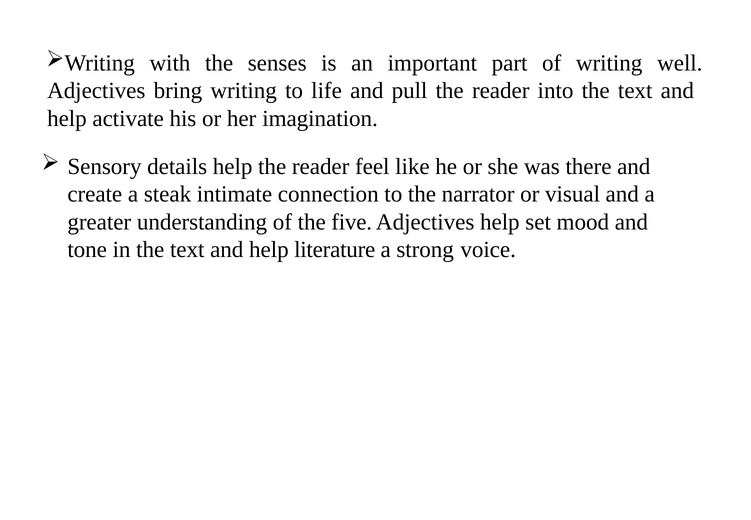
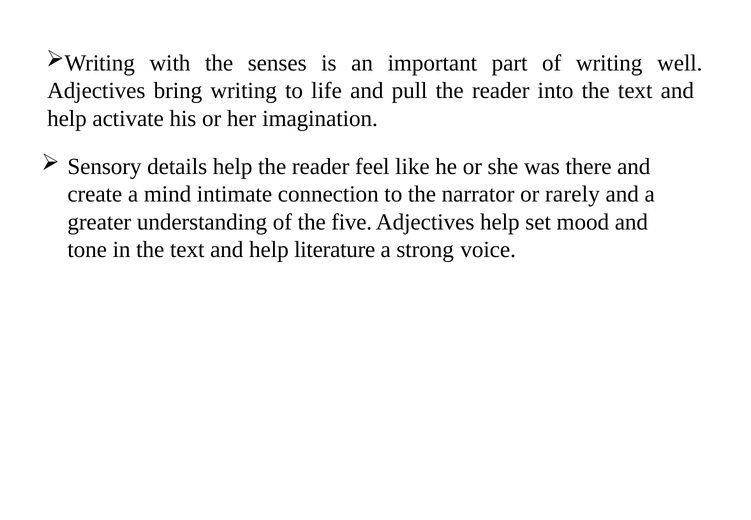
steak: steak -> mind (168, 194)
visual: visual -> rarely (572, 194)
